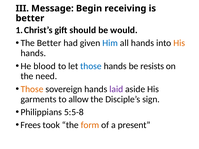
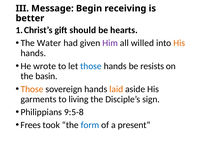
would: would -> hearts (124, 30)
The Better: Better -> Water (49, 43)
Him colour: blue -> purple (110, 43)
all hands: hands -> willed (142, 43)
blood: blood -> wrote (45, 66)
need: need -> basin (46, 76)
laid colour: purple -> orange (116, 89)
allow: allow -> living (79, 99)
5:5-8: 5:5-8 -> 9:5-8 (74, 112)
form colour: orange -> blue (90, 125)
